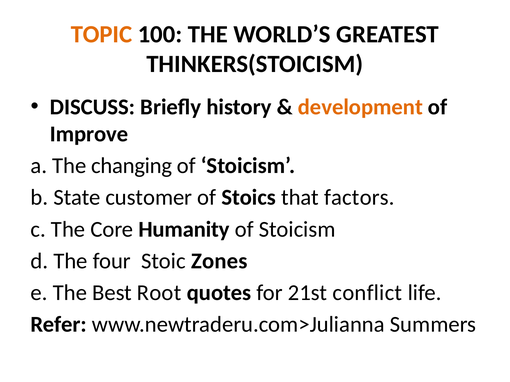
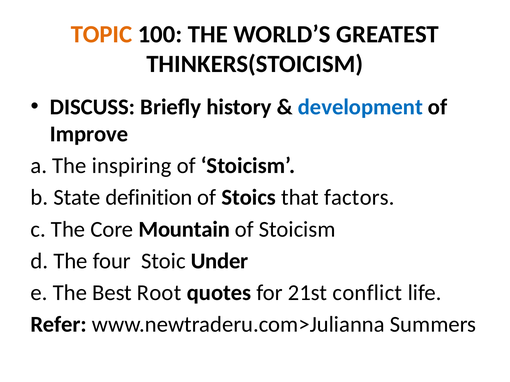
development colour: orange -> blue (360, 107)
changing: changing -> inspiring (132, 166)
customer: customer -> definition (149, 198)
Humanity: Humanity -> Mountain (184, 230)
Zones: Zones -> Under (219, 261)
